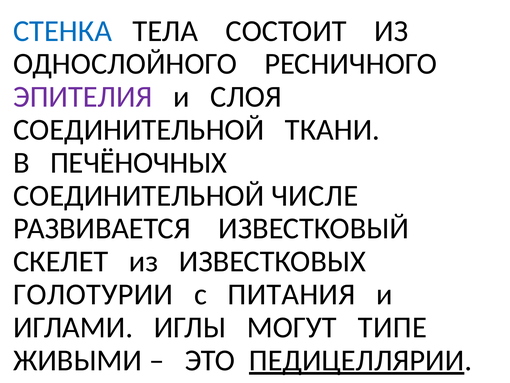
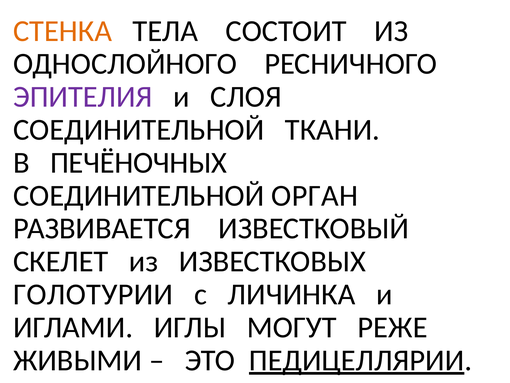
СТЕНКА colour: blue -> orange (63, 31)
ЧИСЛЕ: ЧИСЛЕ -> ОРГАН (315, 195)
ПИТАНИЯ: ПИТАНИЯ -> ЛИЧИНКА (292, 294)
ТИПЕ: ТИПЕ -> РЕЖЕ (393, 327)
